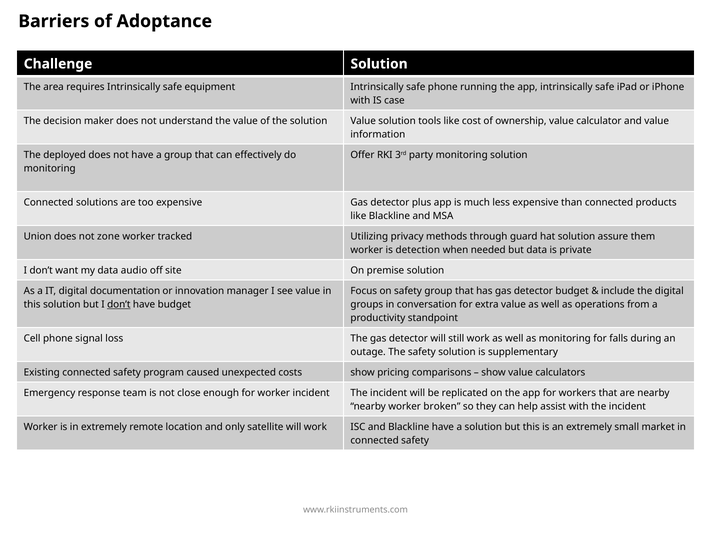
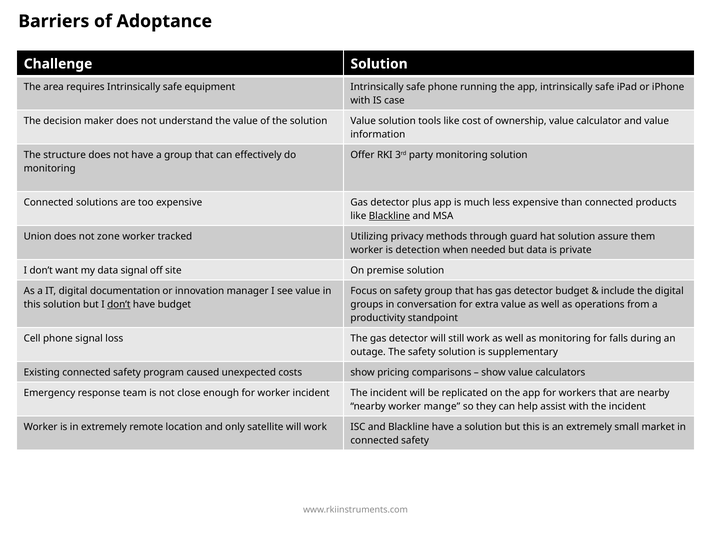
deployed: deployed -> structure (65, 155)
Blackline underline: none -> present (389, 216)
data audio: audio -> signal (134, 270)
broken: broken -> mange (442, 406)
